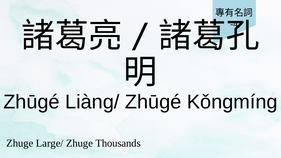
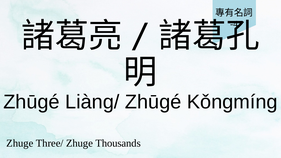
Large/: Large/ -> Three/ (50, 143)
